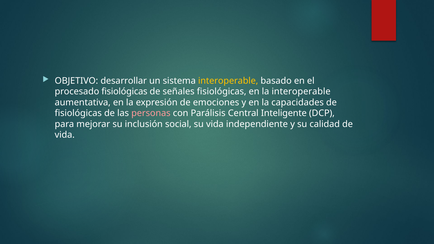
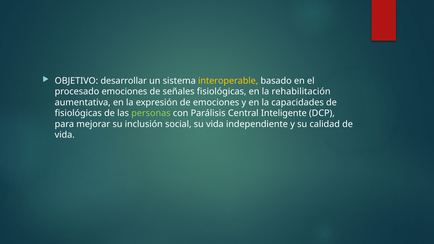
procesado fisiológicas: fisiológicas -> emociones (124, 92)
la interoperable: interoperable -> rehabilitación (301, 92)
personas colour: pink -> light green (151, 113)
